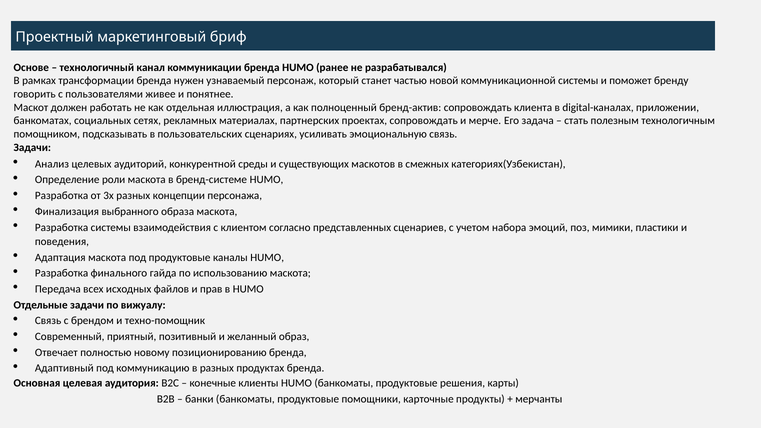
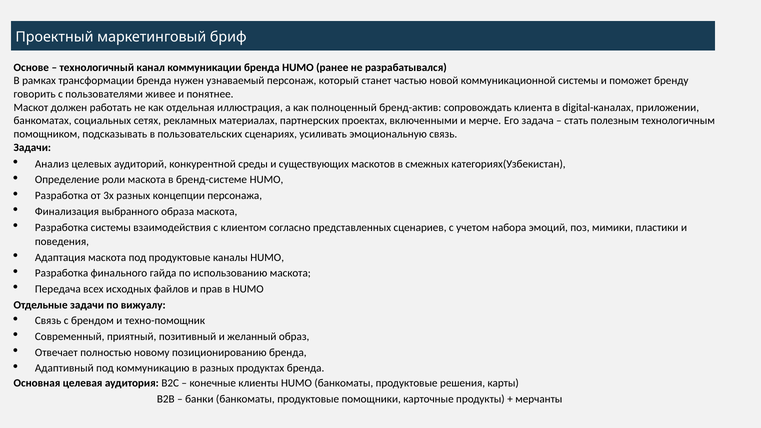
проектах сопровождать: сопровождать -> включенными (424, 121)
